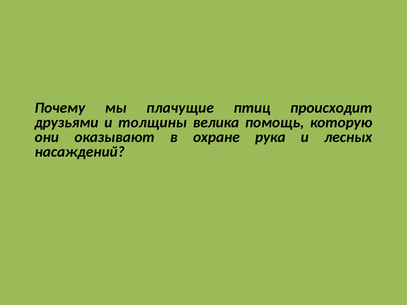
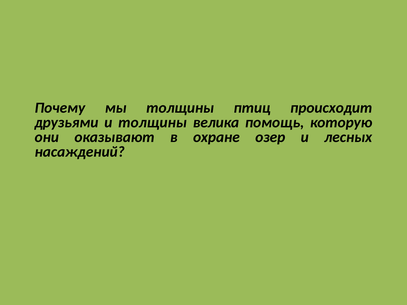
мы плачущие: плачущие -> толщины (180, 108)
рука: рука -> озер (270, 137)
